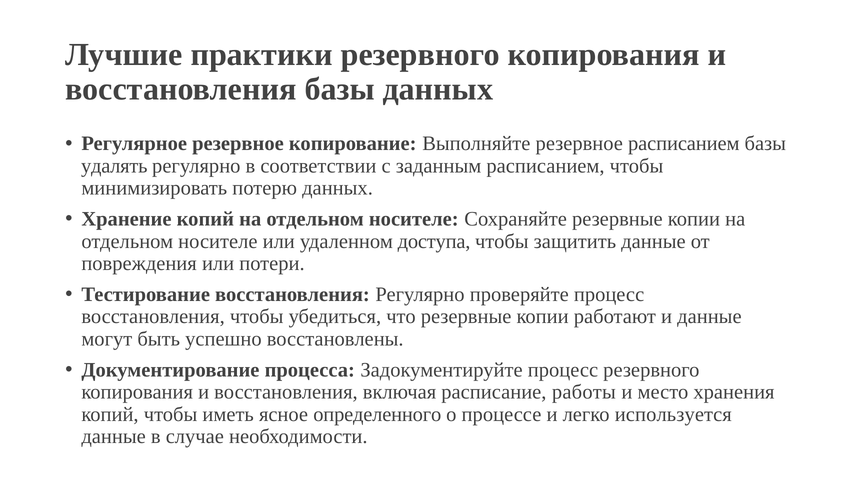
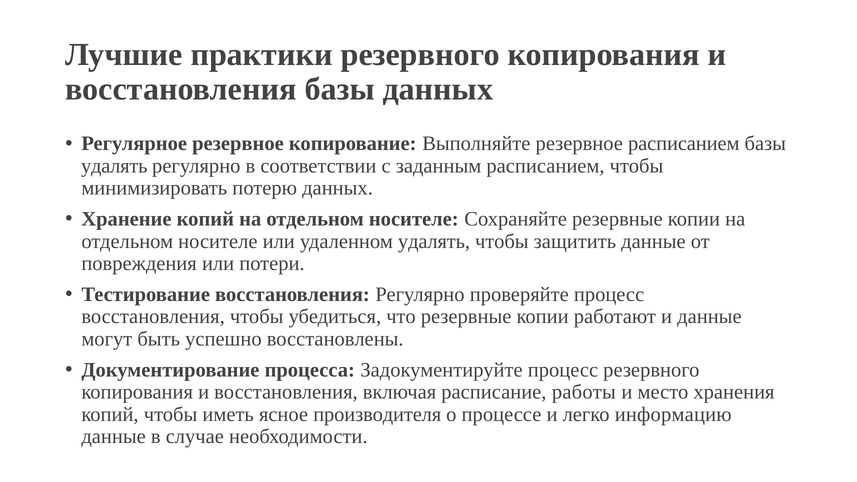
удаленном доступа: доступа -> удалять (434, 241)
определенного: определенного -> производителя (377, 414)
используется: используется -> информацию (673, 414)
